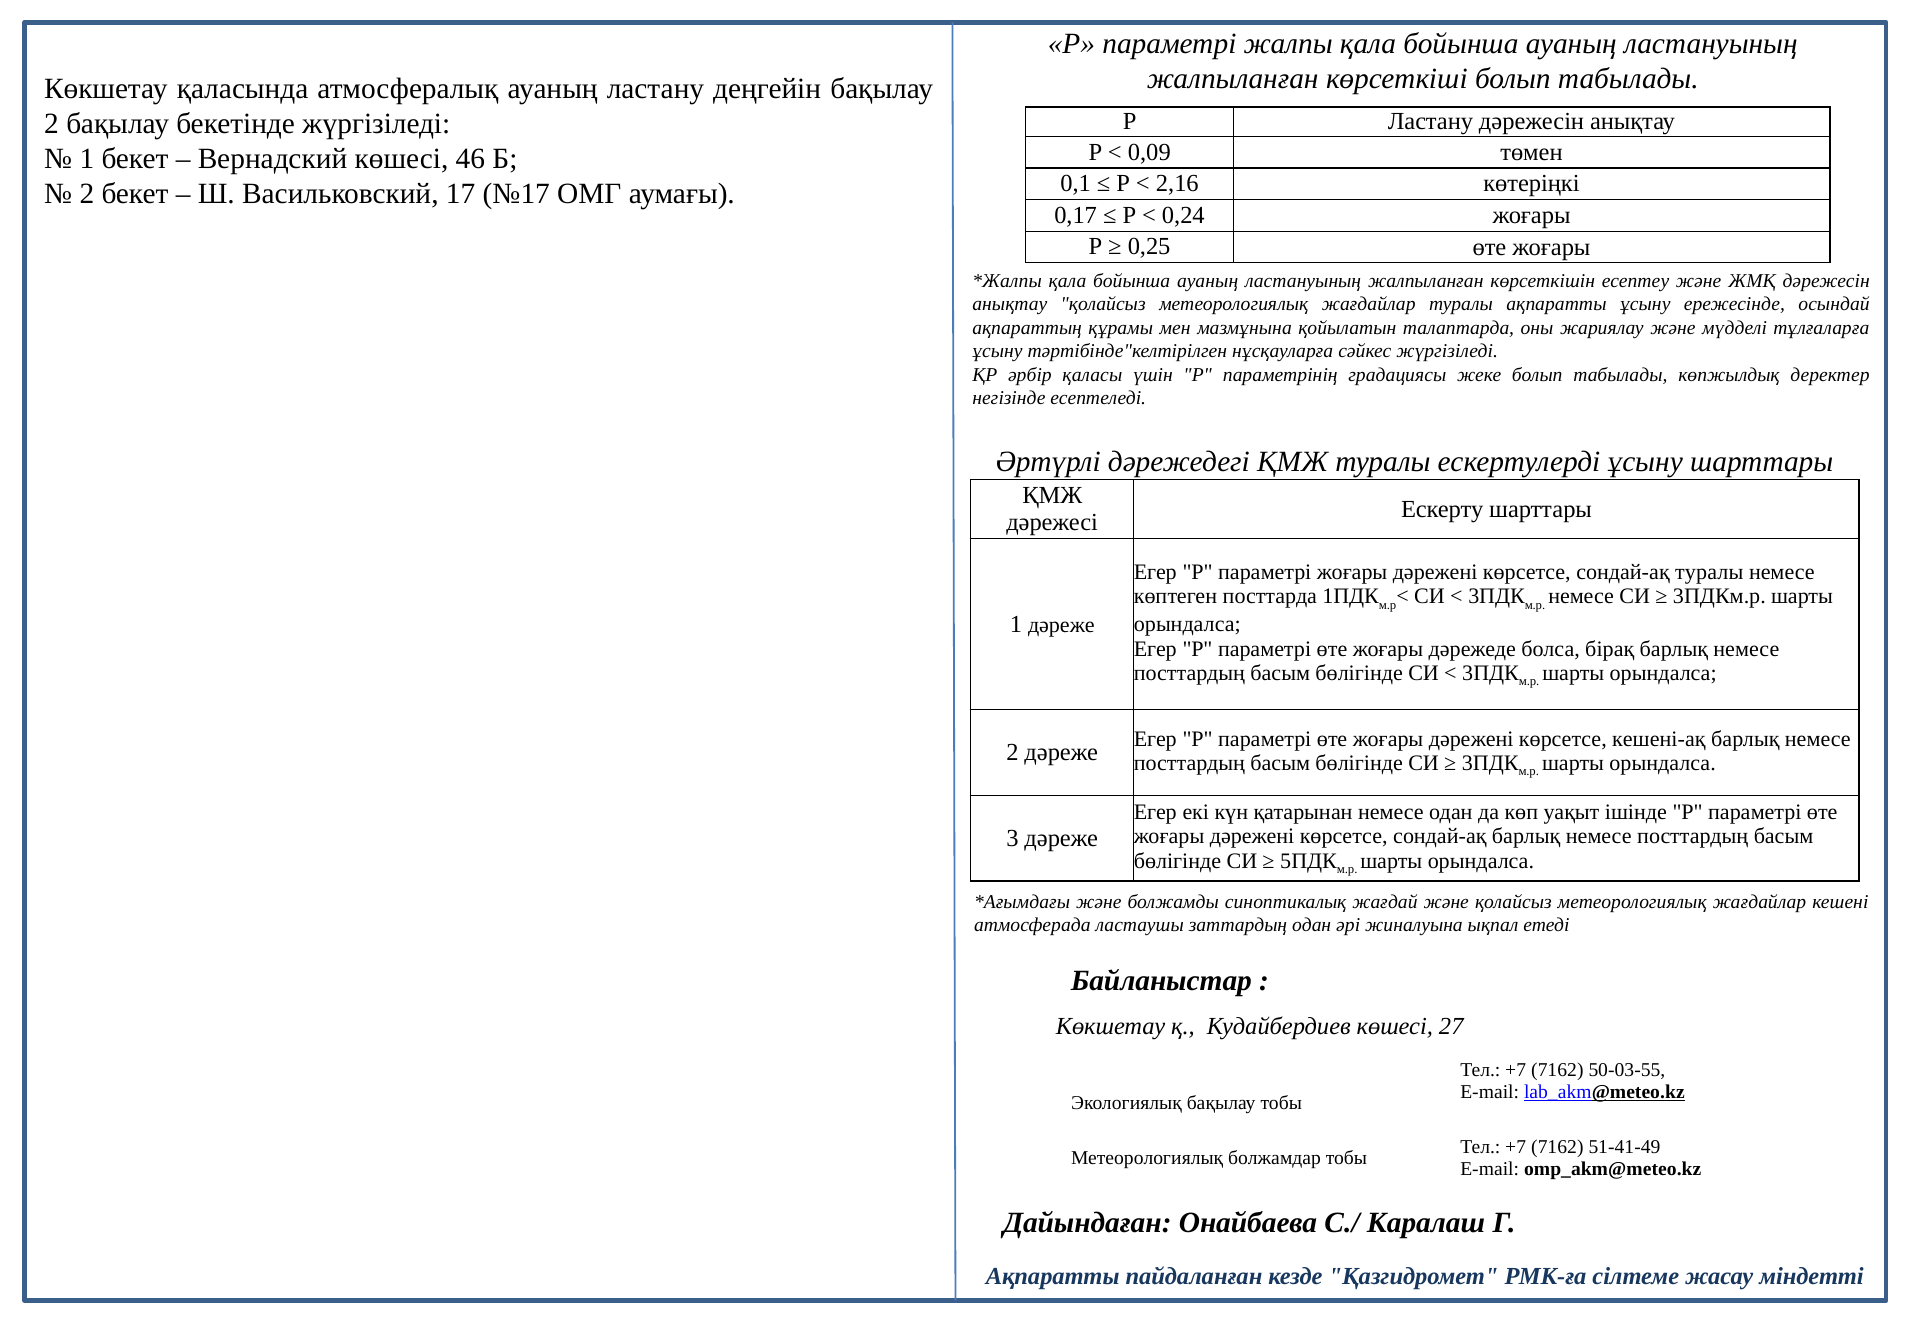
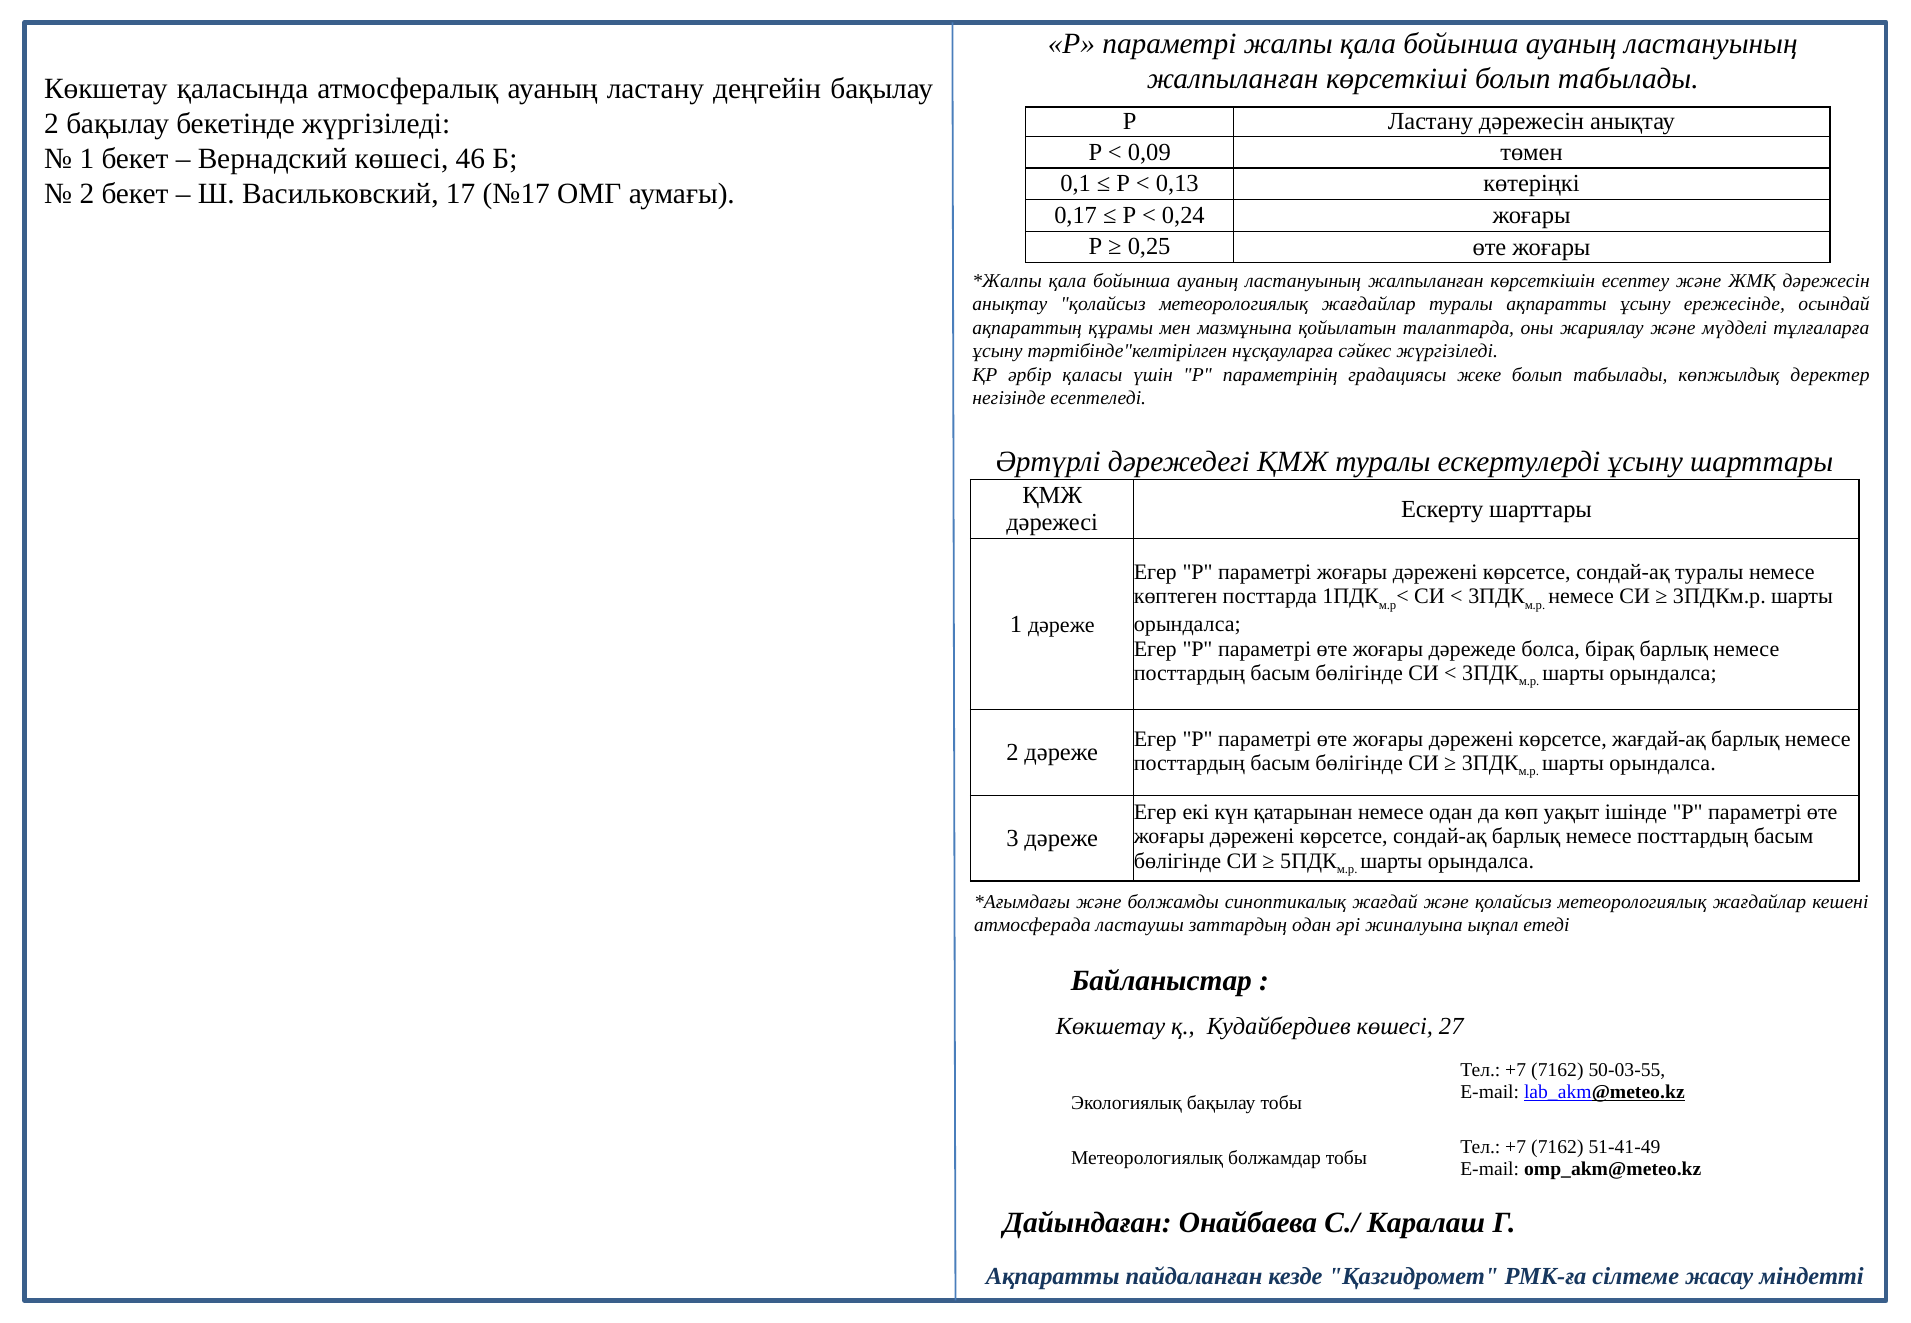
2,16: 2,16 -> 0,13 (1177, 184)
кешені-ақ: кешені-ақ -> жағдай-ақ (1659, 739)
